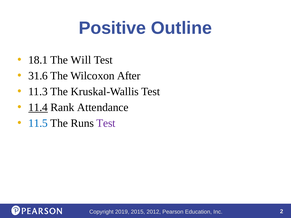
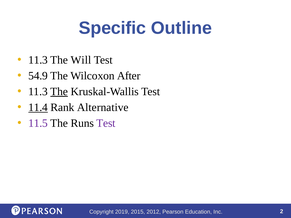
Positive: Positive -> Specific (112, 28)
18.1: 18.1 -> 11.3 (38, 60)
31.6: 31.6 -> 54.9 (38, 76)
The underline: none -> present (59, 92)
Attendance: Attendance -> Alternative (103, 108)
11.5 colour: blue -> purple (38, 123)
